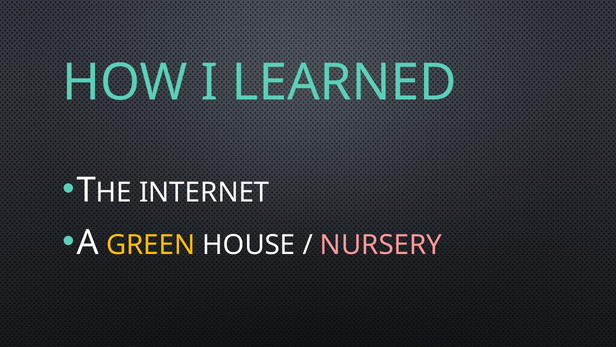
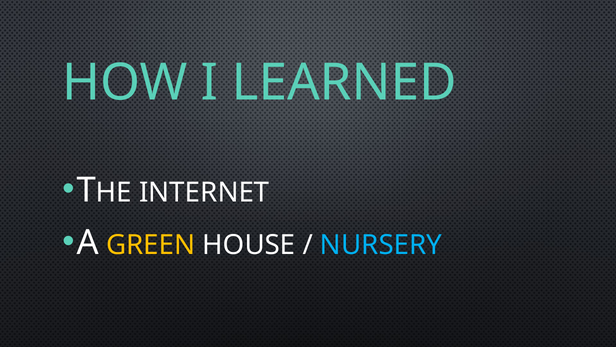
NURSERY colour: pink -> light blue (381, 245)
